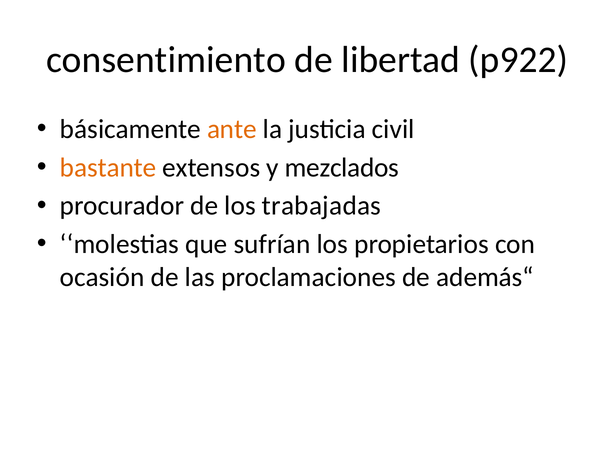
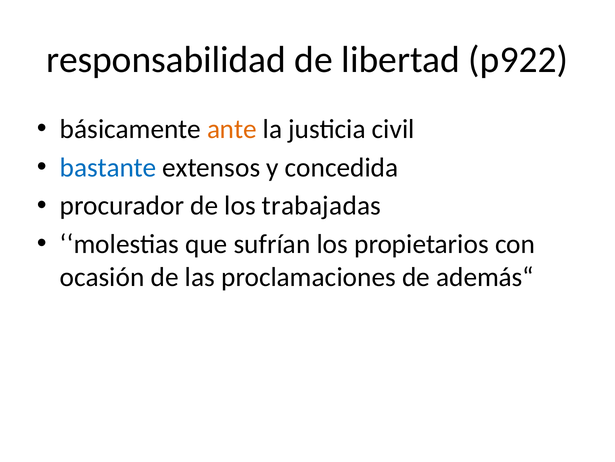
consentimiento: consentimiento -> responsabilidad (166, 60)
bastante colour: orange -> blue (108, 167)
mezclados: mezclados -> concedida (342, 167)
